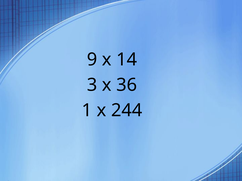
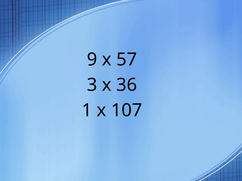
14: 14 -> 57 (127, 60)
244: 244 -> 107 (127, 111)
